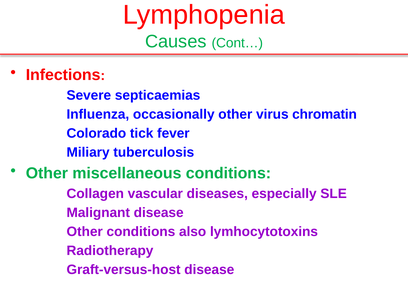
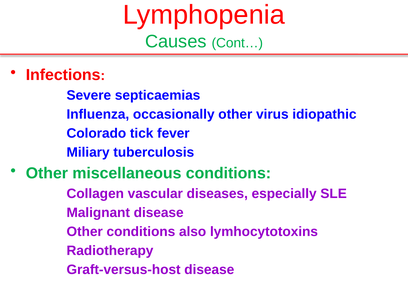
chromatin: chromatin -> idiopathic (324, 114)
